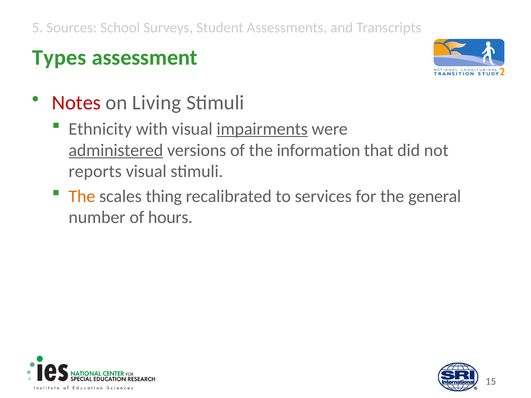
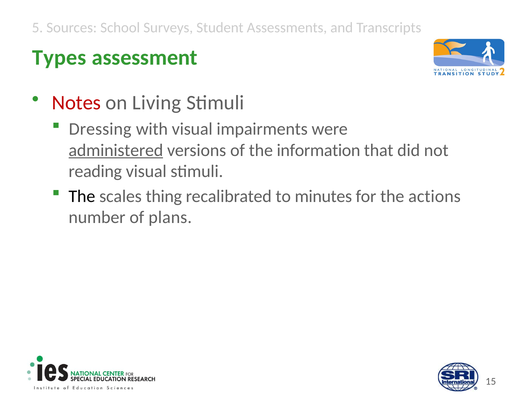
Ethnicity: Ethnicity -> Dressing (100, 129)
impairments underline: present -> none (262, 129)
reports: reports -> reading (95, 172)
The colour: orange -> black (82, 196)
services: services -> minutes (323, 196)
general: general -> actions (435, 196)
hours: hours -> plans (170, 218)
